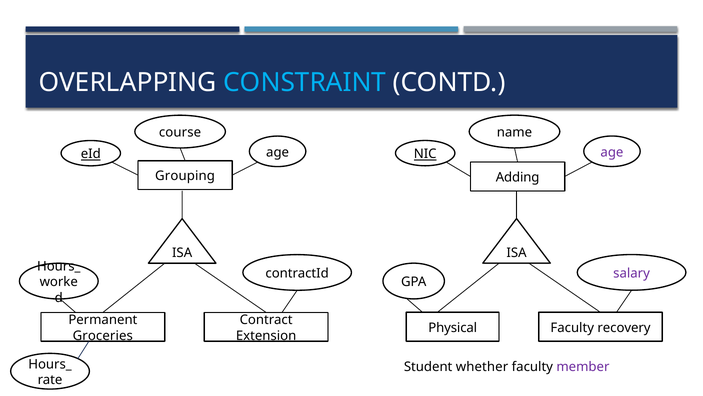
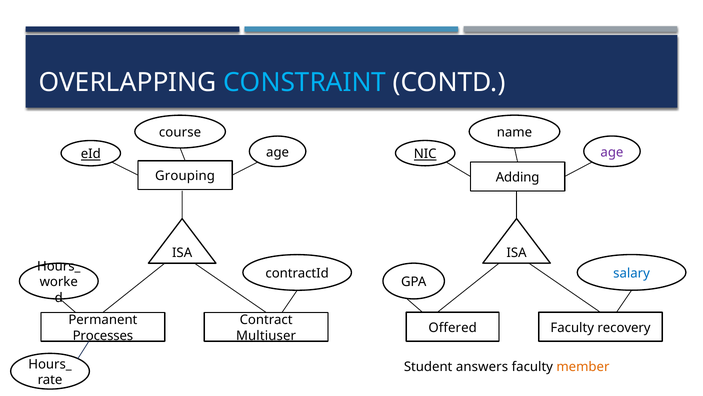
salary colour: purple -> blue (632, 273)
Physical: Physical -> Offered (453, 327)
Groceries: Groceries -> Processes (103, 335)
Extension: Extension -> Multiuser (266, 335)
whether: whether -> answers (482, 367)
member colour: purple -> orange (583, 367)
